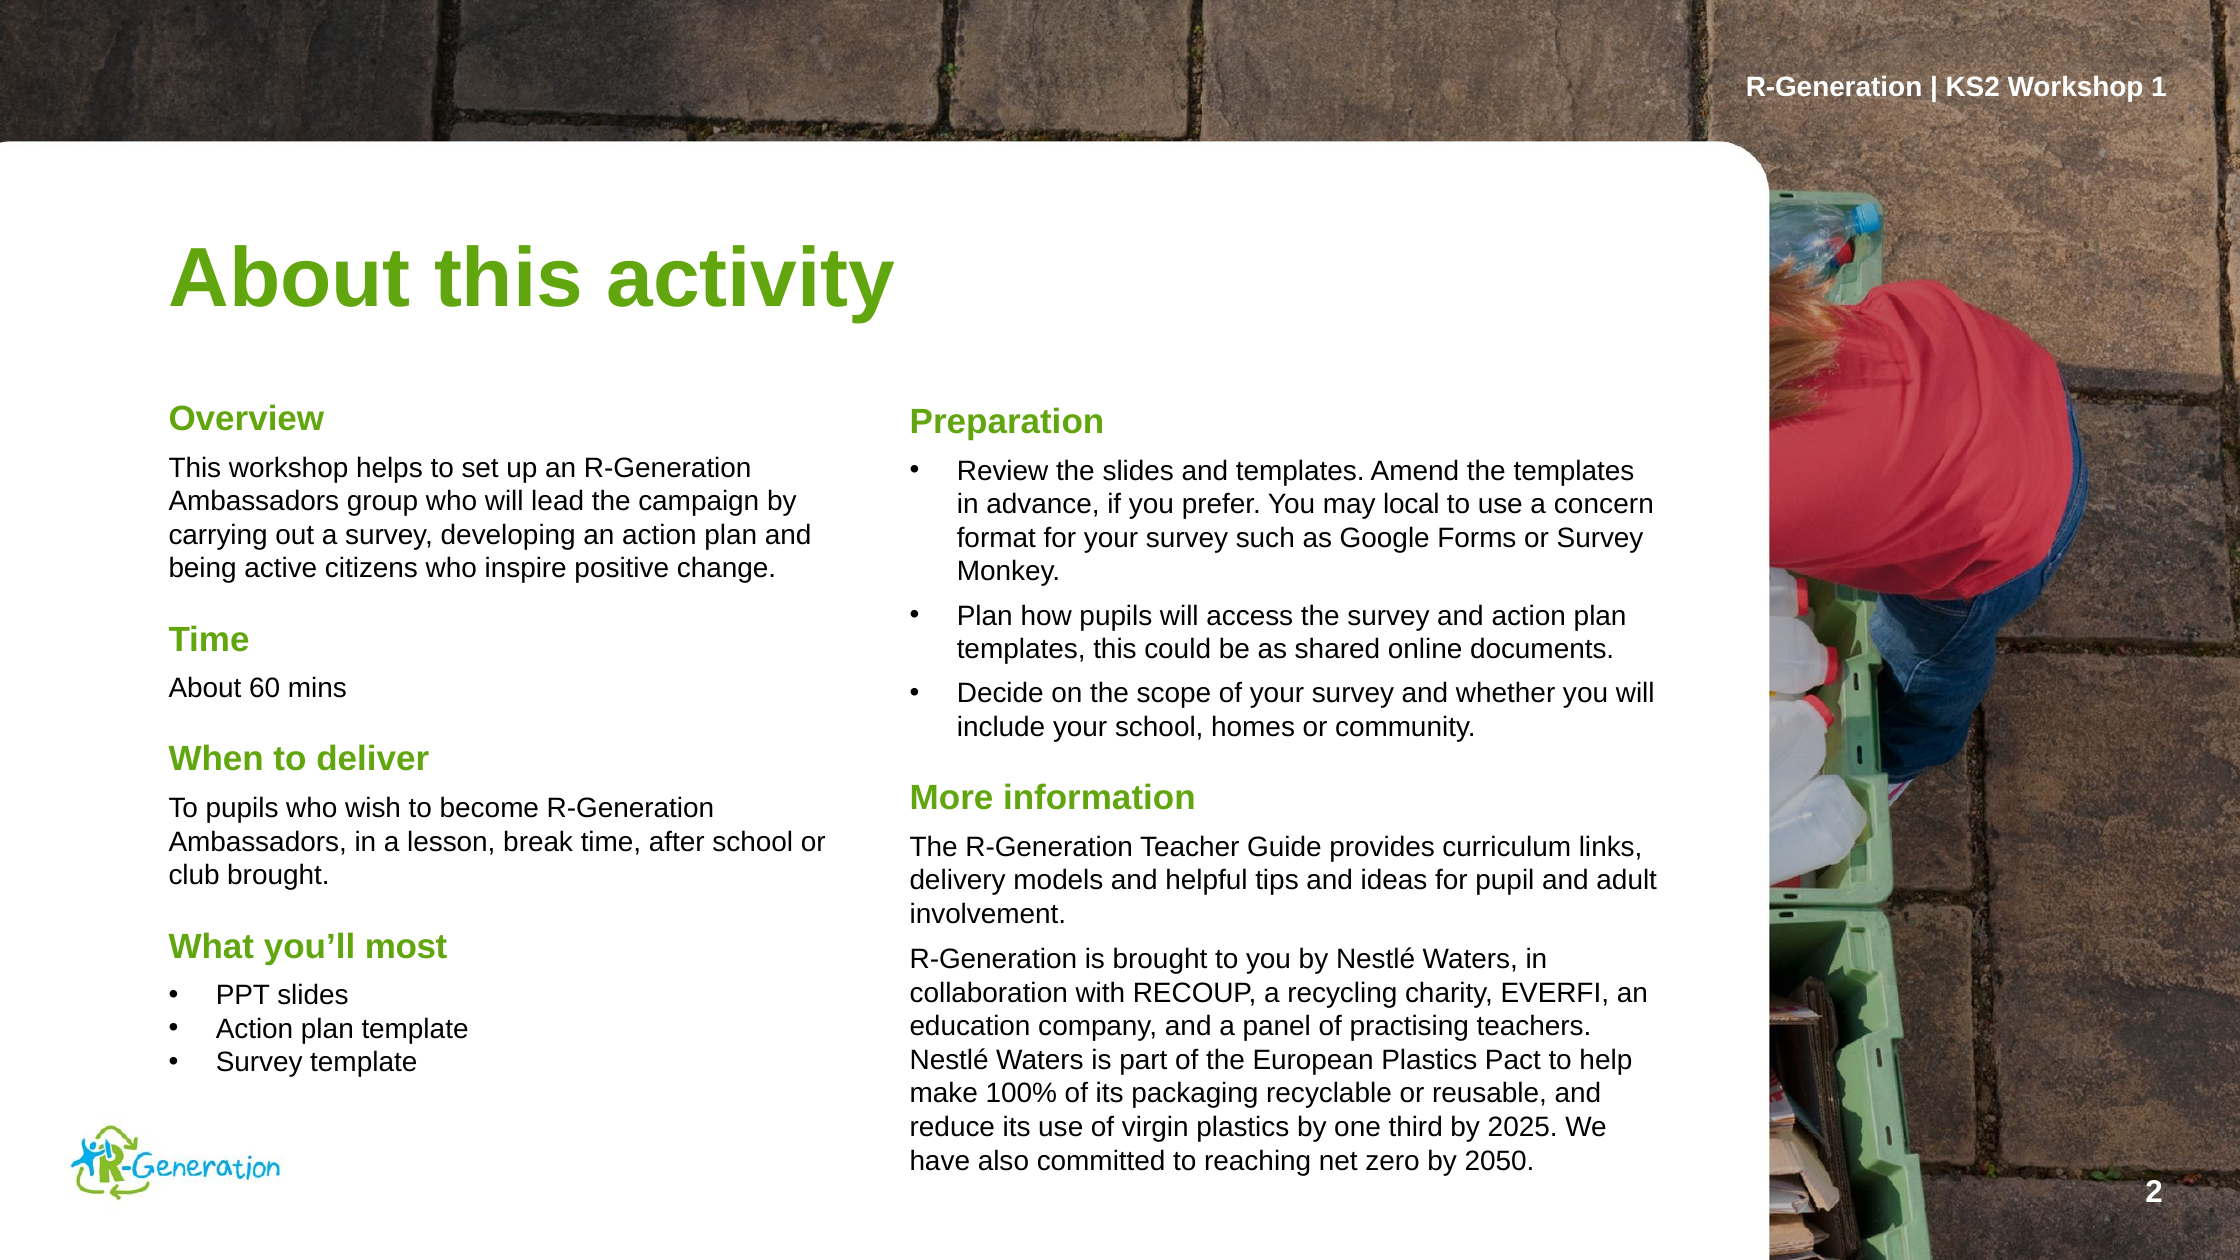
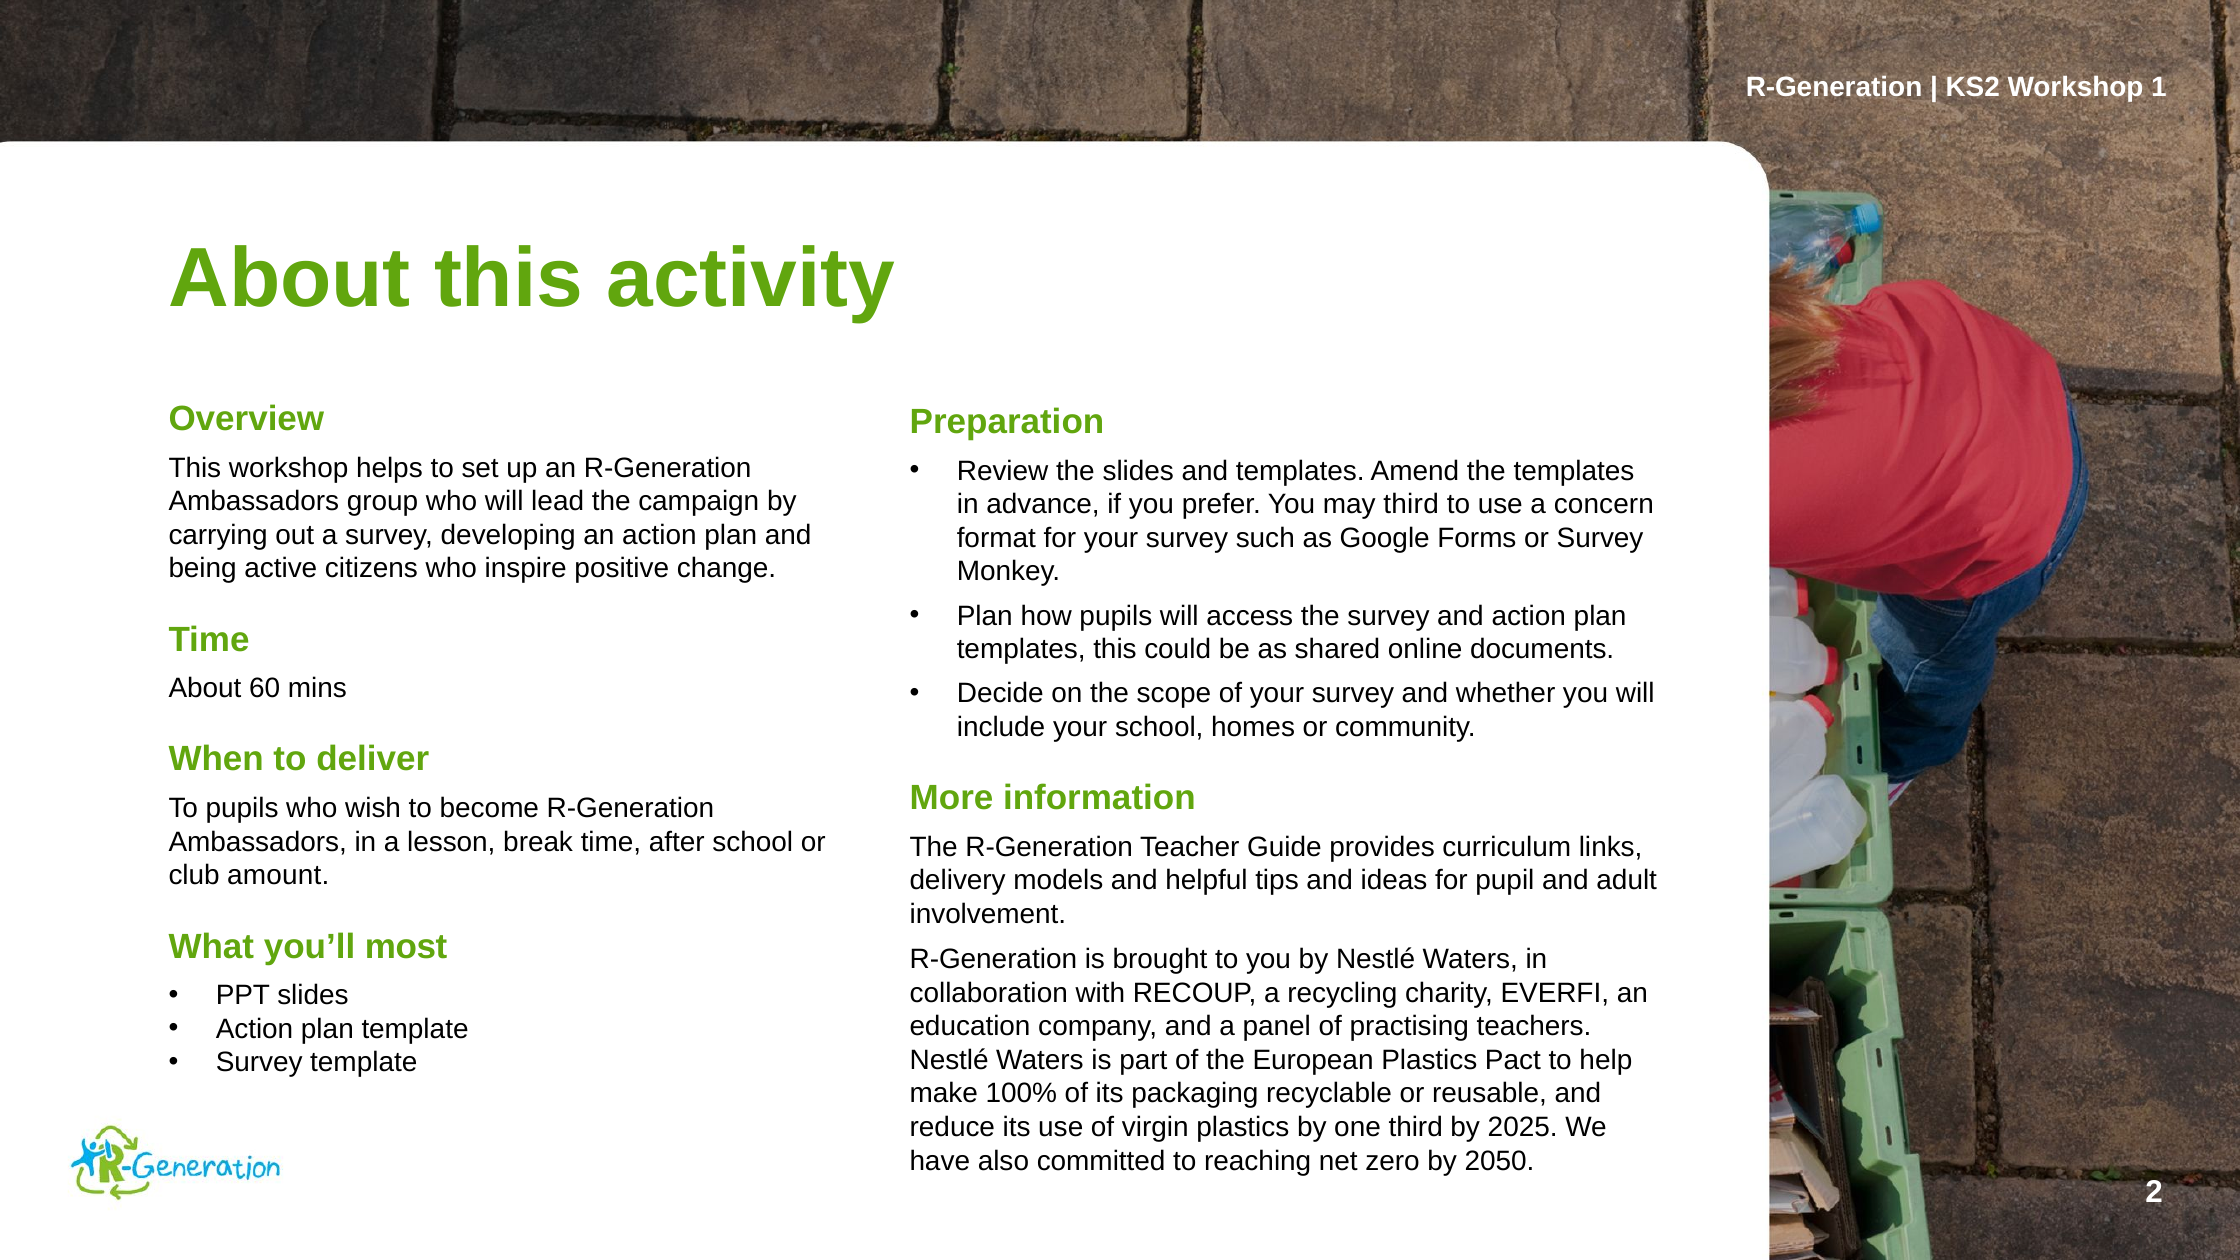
may local: local -> third (1411, 504)
club brought: brought -> amount (278, 875)
